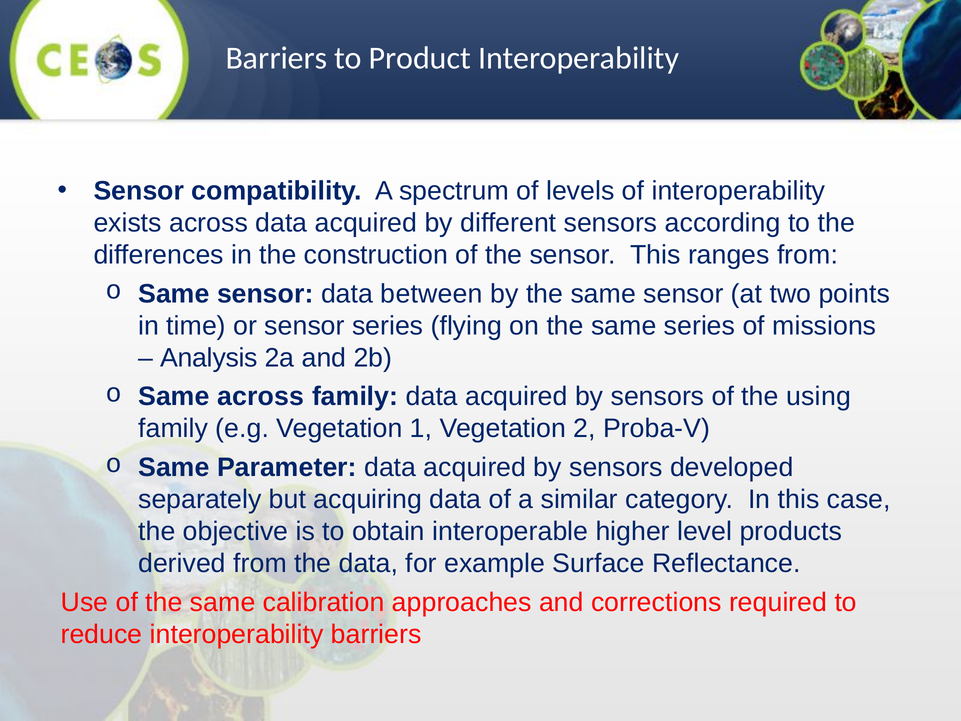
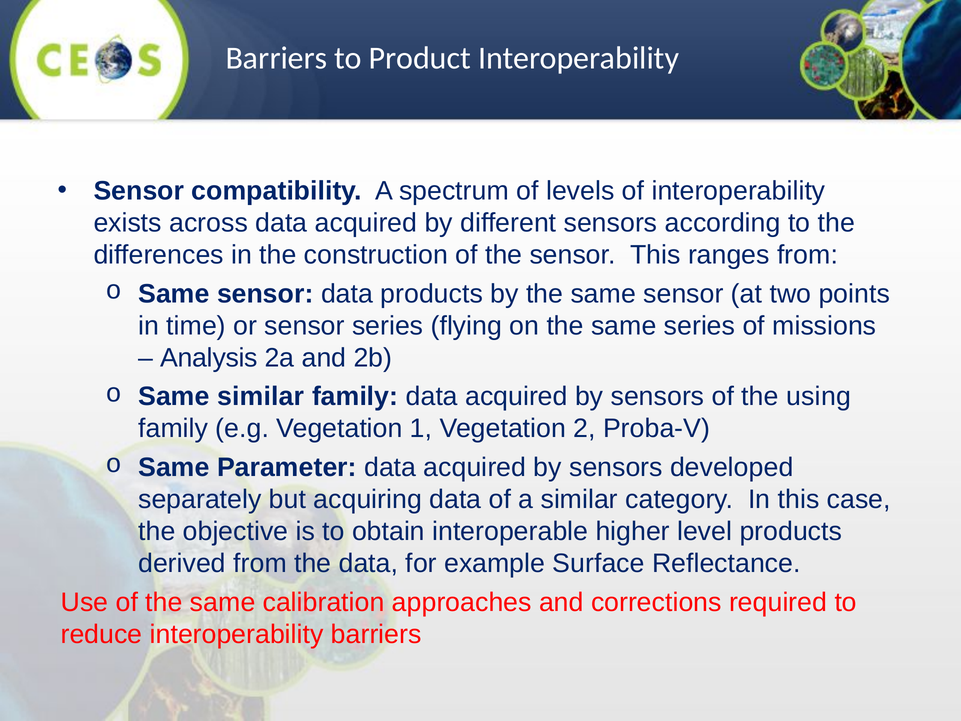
data between: between -> products (432, 294)
Same across: across -> similar (261, 396)
